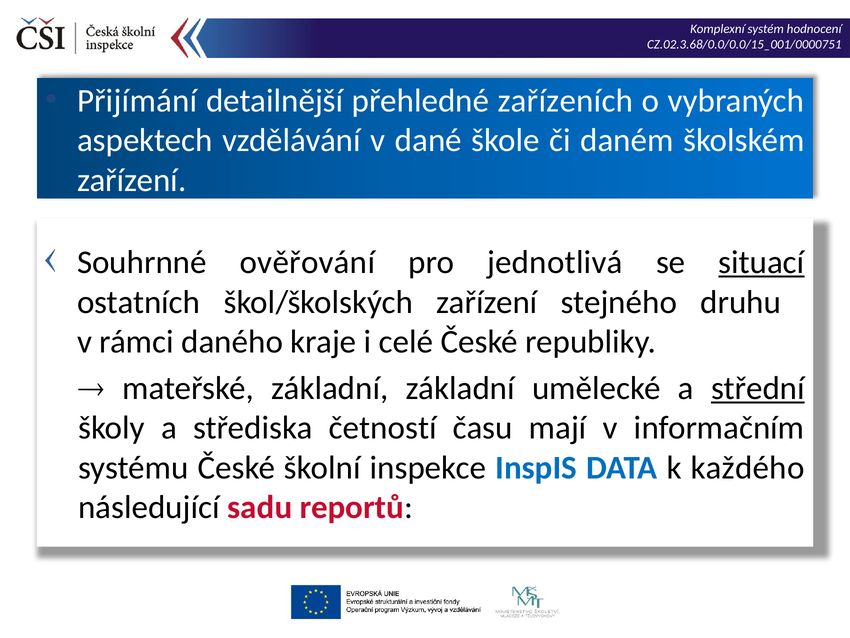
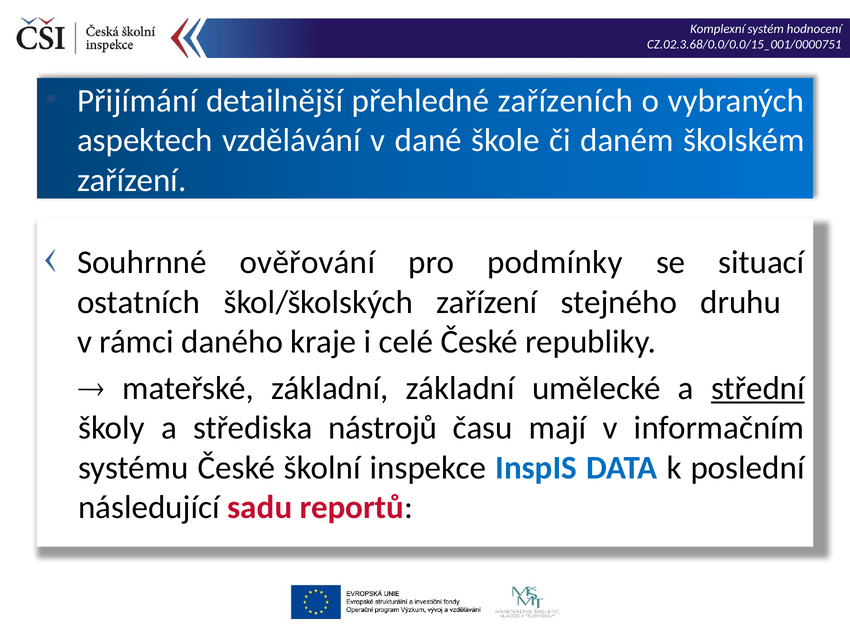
jednotlivá: jednotlivá -> podmínky (555, 262)
situací underline: present -> none (761, 262)
četností: četností -> nástrojů (383, 428)
každého: každého -> poslední (748, 467)
